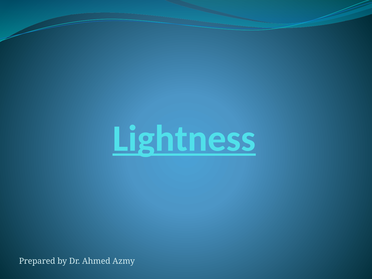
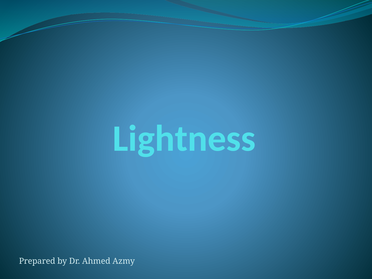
Lightness underline: present -> none (184, 139)
